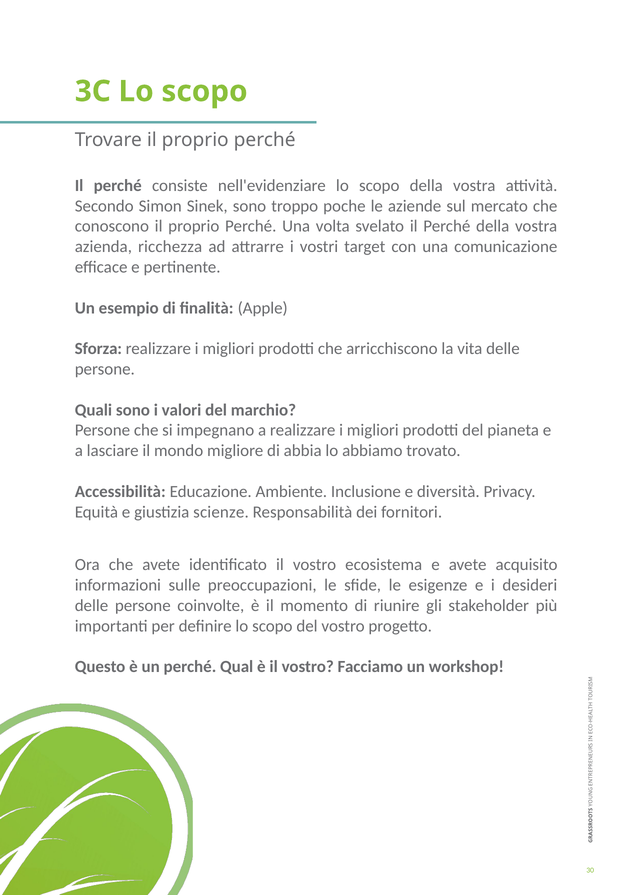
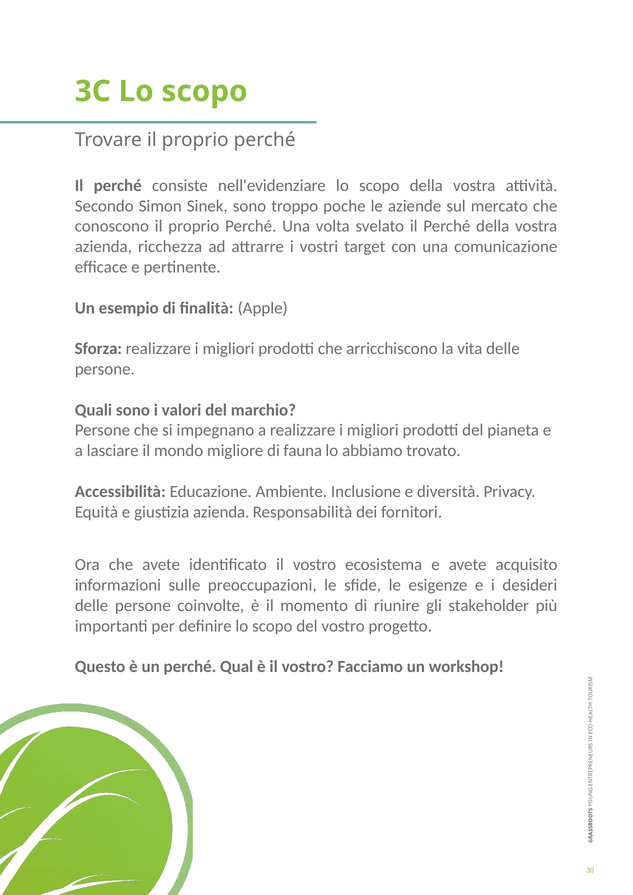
abbia: abbia -> fauna (303, 451)
giustizia scienze: scienze -> azienda (221, 512)
